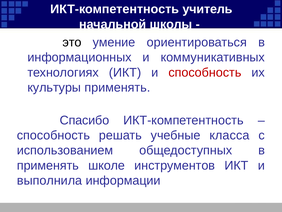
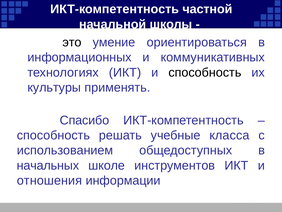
учитель: учитель -> частной (207, 9)
способность colour: red -> black (205, 72)
применять: применять -> начальных (48, 165)
выполнила: выполнила -> отношения (49, 180)
